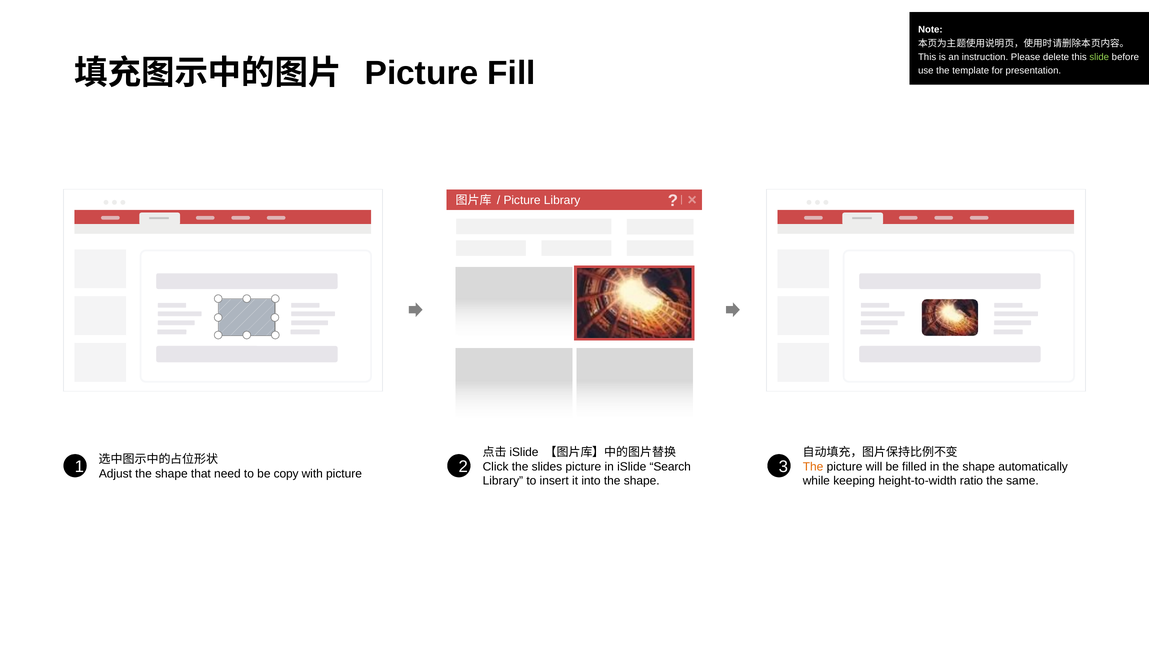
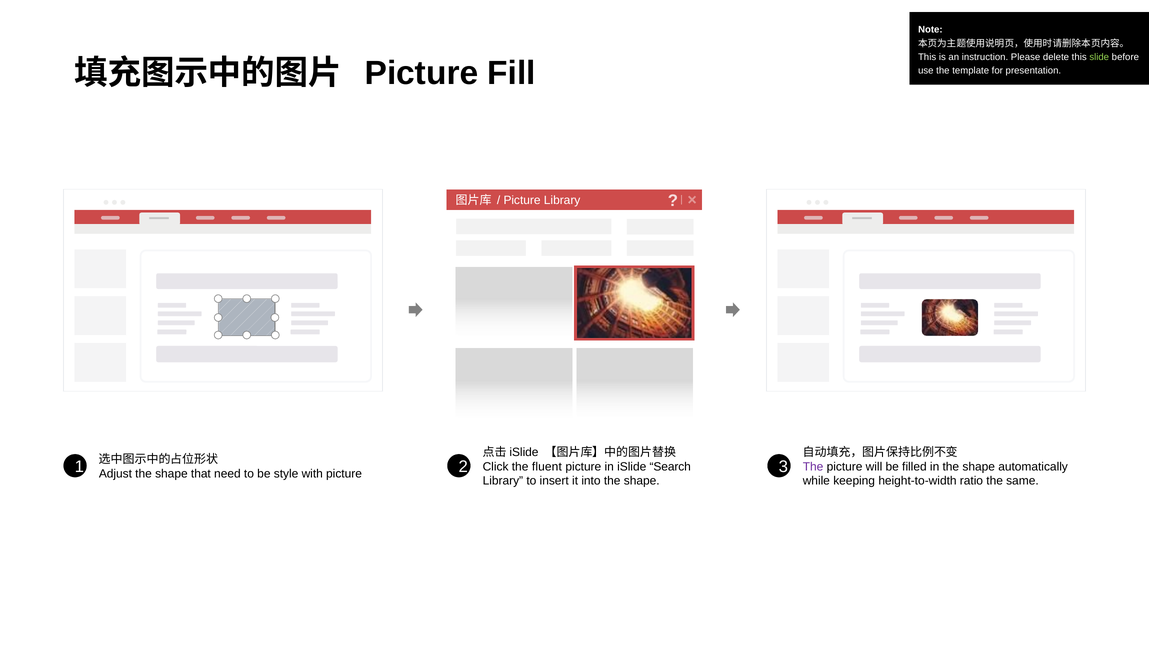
slides: slides -> fluent (547, 467)
The colour: orange -> purple (813, 467)
copy: copy -> style (286, 474)
